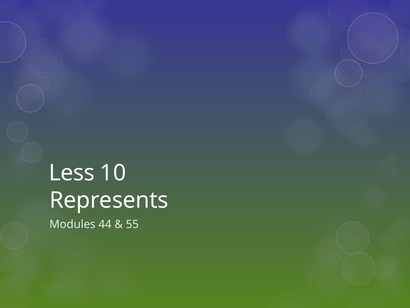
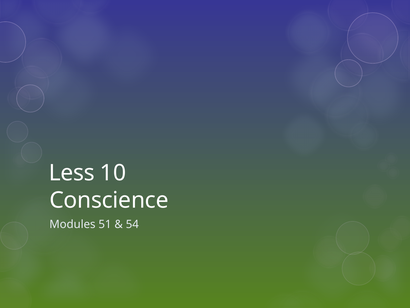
Represents: Represents -> Conscience (109, 200)
44: 44 -> 51 (105, 224)
55: 55 -> 54 (132, 224)
